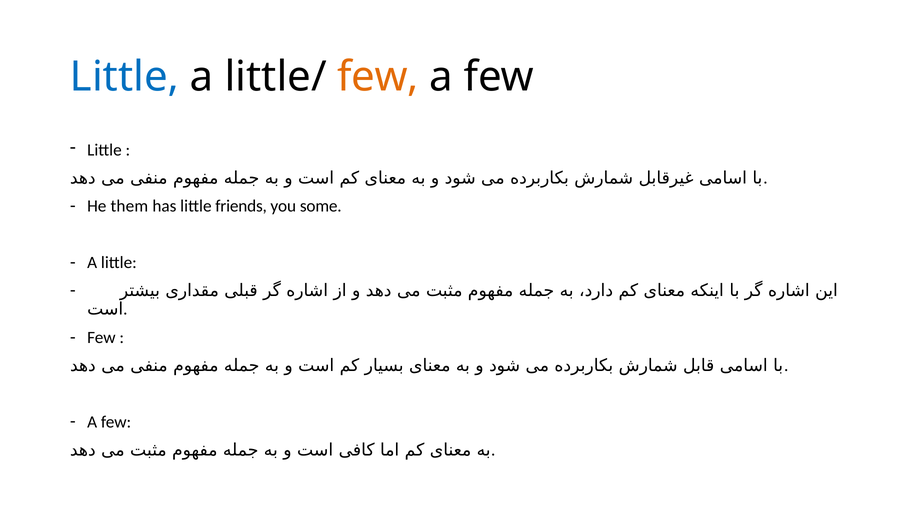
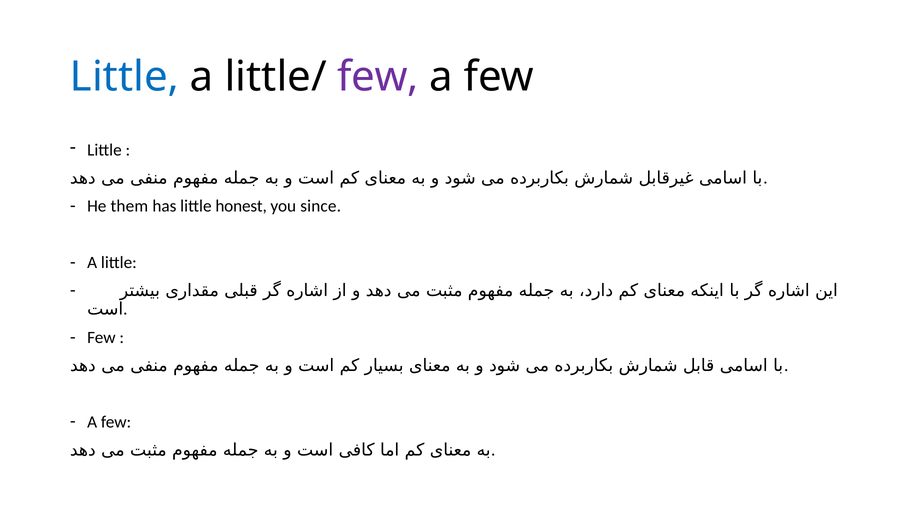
few colour: orange -> purple (378, 77)
friends: friends -> honest (241, 206)
some: some -> since (321, 206)
